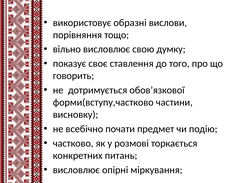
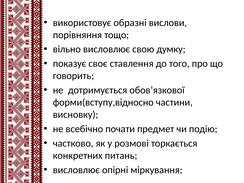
форми(вступу,частково: форми(вступу,частково -> форми(вступу,відносно (103, 102)
